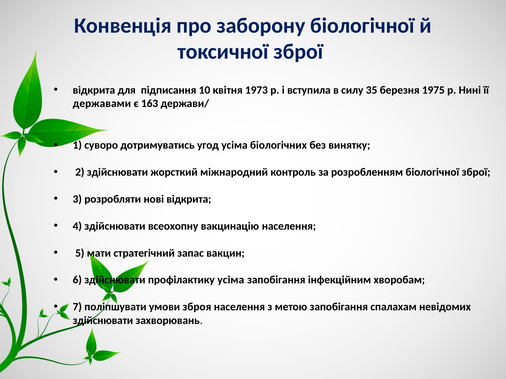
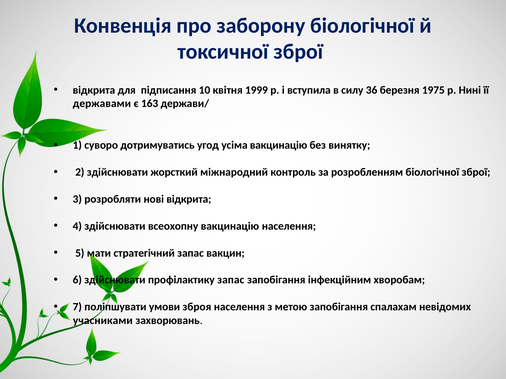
1973: 1973 -> 1999 (256, 90)
35: 35 -> 36 (372, 90)
усіма біологічних: біологічних -> вакцинацію (279, 145)
профілактику усіма: усіма -> запас (231, 280)
здійснювати: здійснювати -> учасниками (103, 321)
